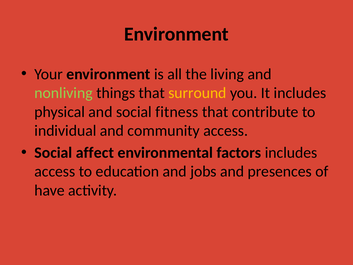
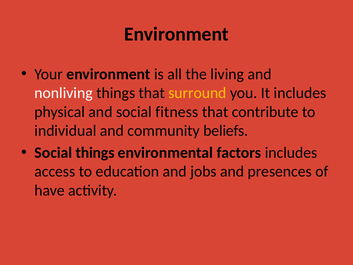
nonliving colour: light green -> white (64, 93)
community access: access -> beliefs (226, 131)
Social affect: affect -> things (95, 153)
